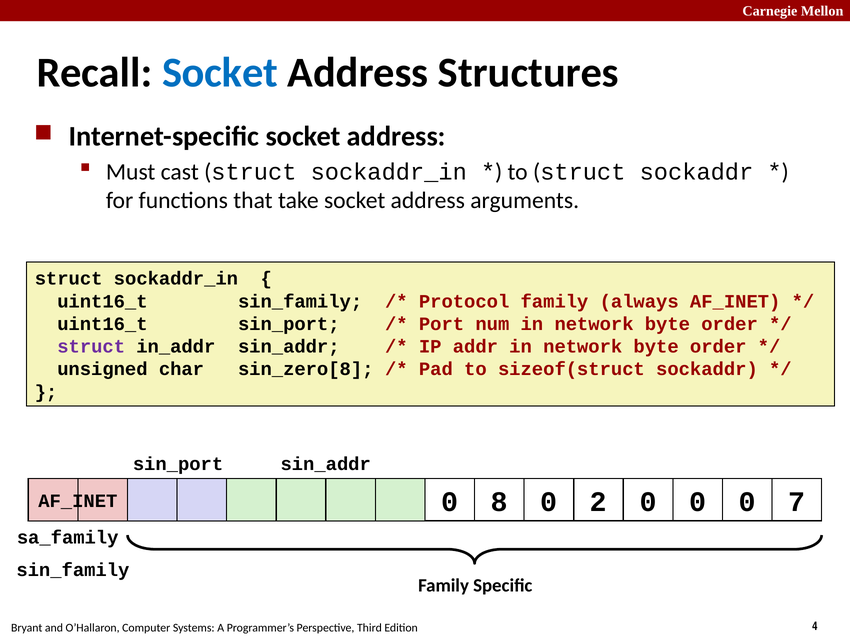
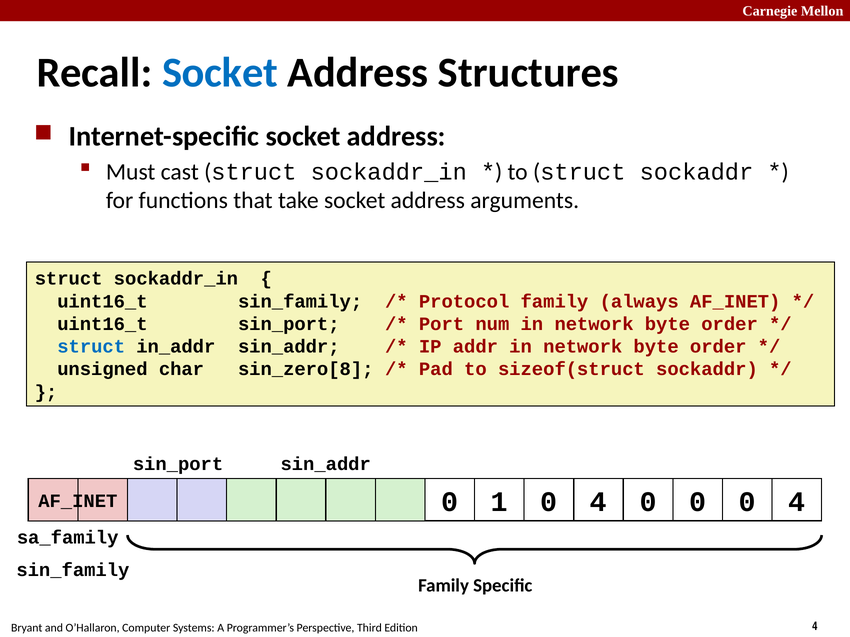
struct colour: purple -> blue (91, 347)
8: 8 -> 1 (499, 502)
2: 2 -> 4 (598, 502)
0 0 7: 7 -> 4 (797, 502)
